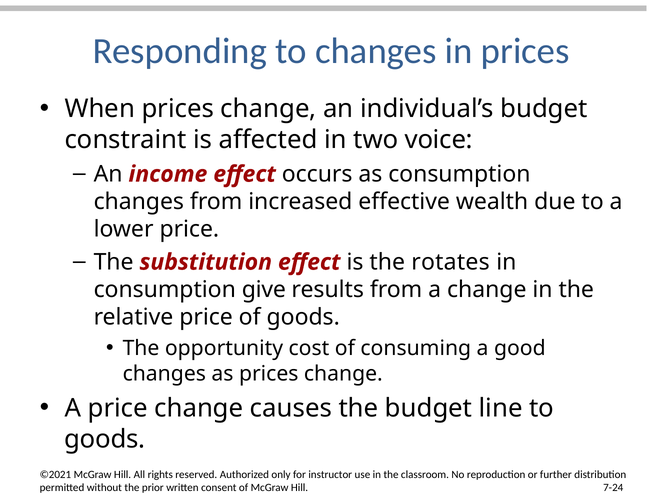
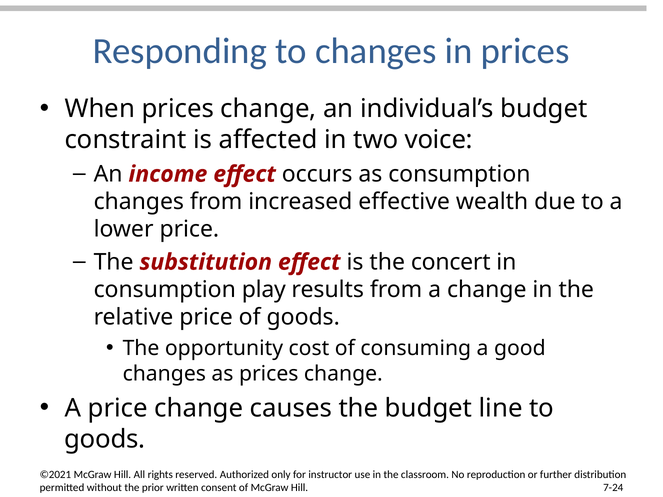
rotates: rotates -> concert (451, 262)
give: give -> play (264, 290)
